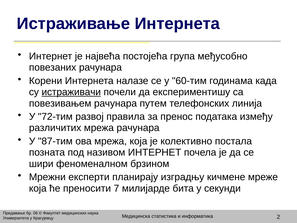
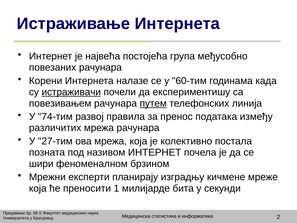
путем underline: none -> present (153, 103)
72-тим: 72-тим -> 74-тим (55, 116)
87-тим: 87-тим -> 27-тим (55, 141)
7: 7 -> 1 (116, 188)
